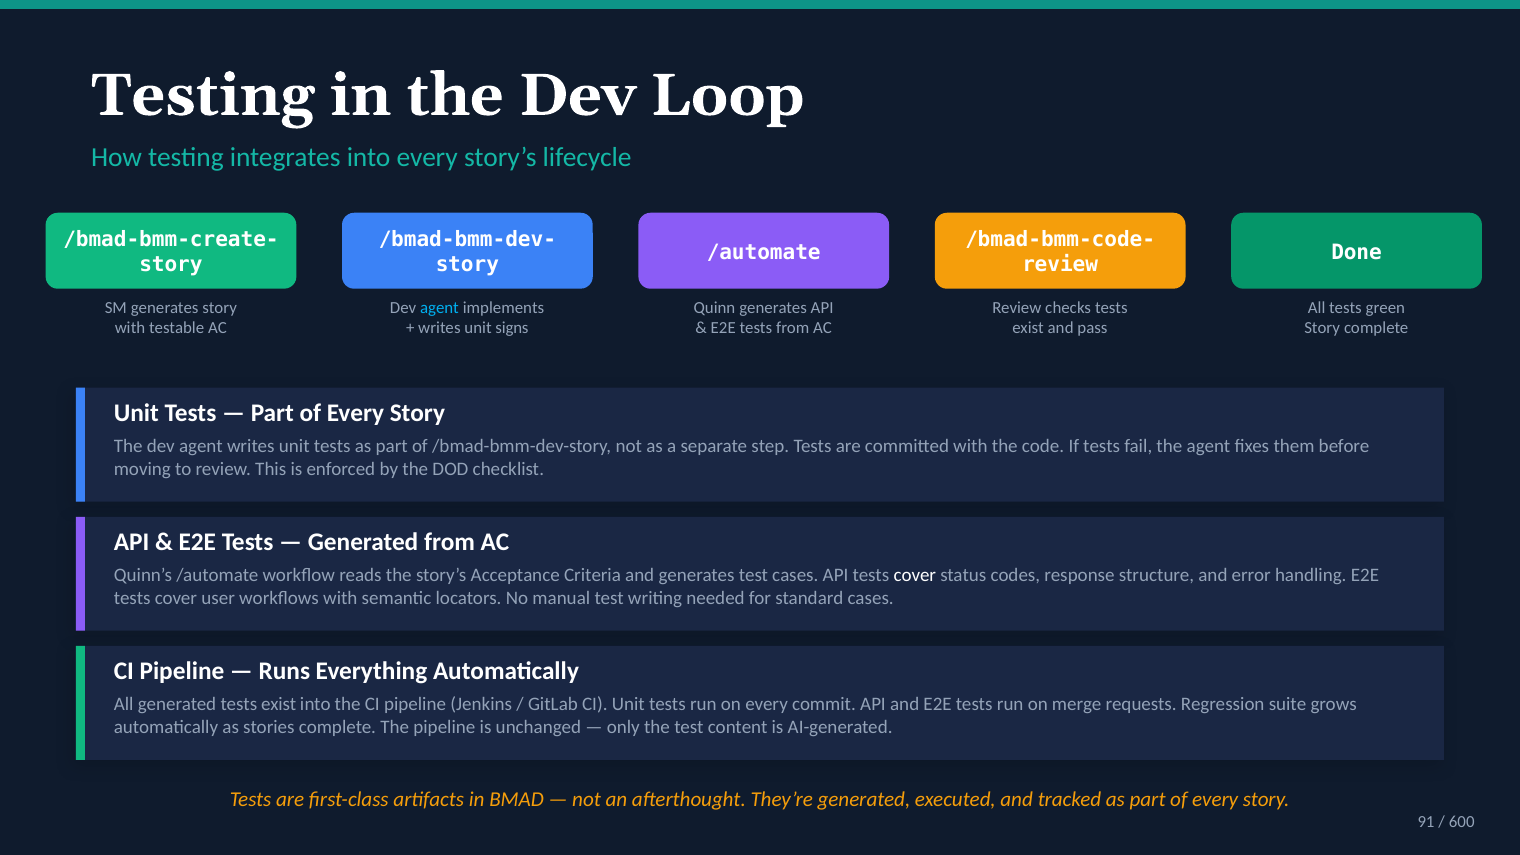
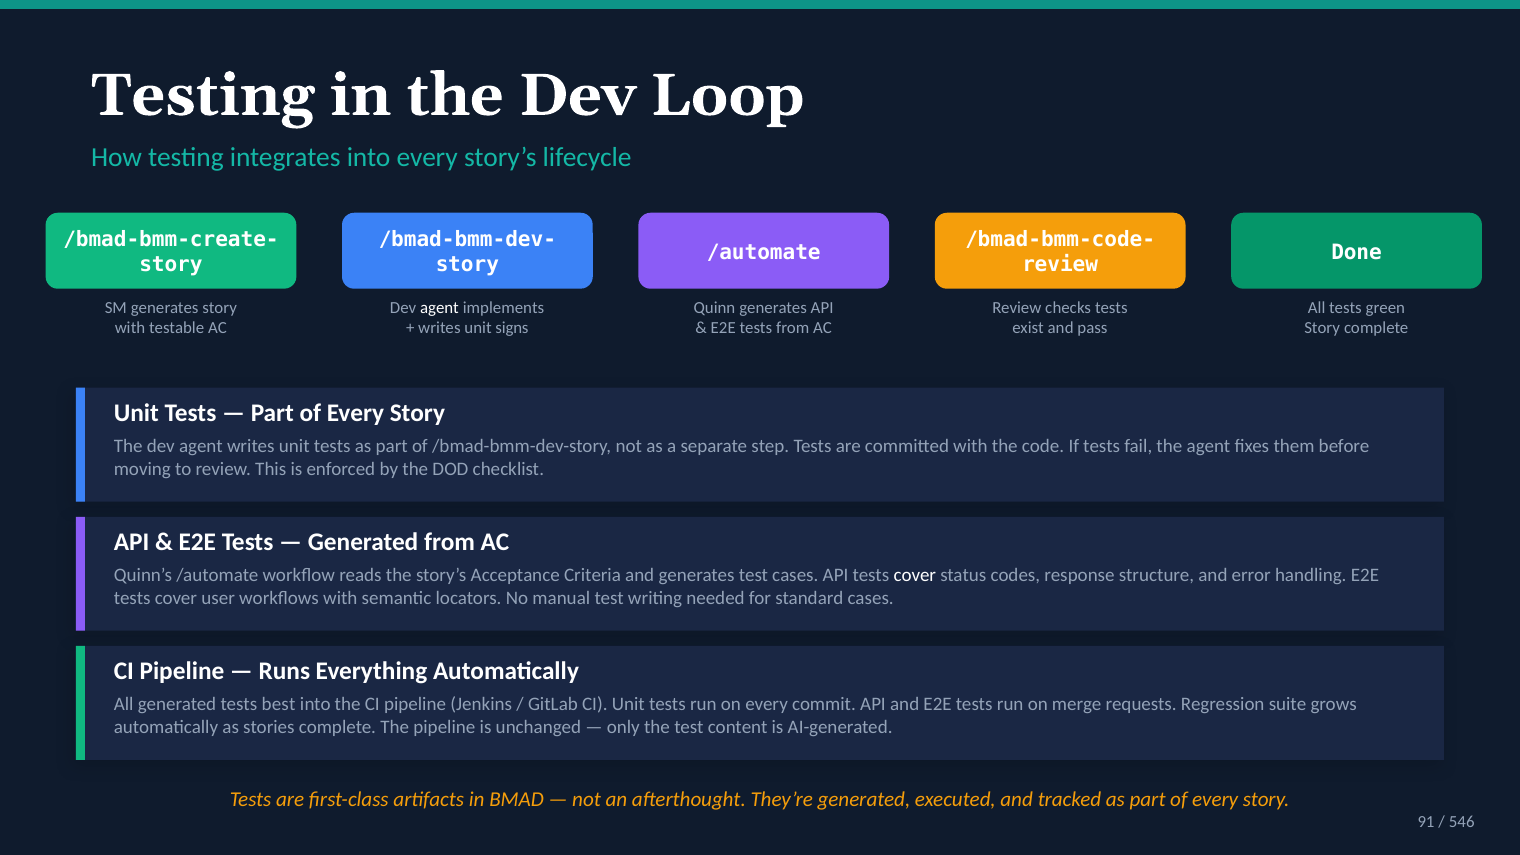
agent colour: light blue -> white (439, 308)
generated tests exist: exist -> best (279, 704)
600: 600 -> 546 (1462, 822)
